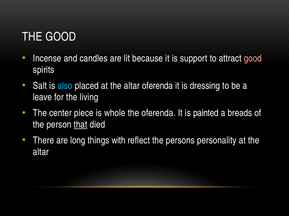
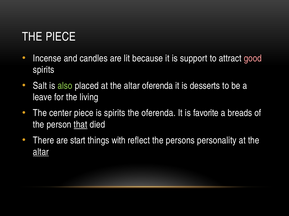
THE GOOD: GOOD -> PIECE (61, 37)
also colour: light blue -> light green (65, 86)
dressing: dressing -> desserts (205, 86)
is whole: whole -> spirits (115, 113)
painted: painted -> favorite (206, 113)
long: long -> start (78, 141)
altar underline: none -> present (41, 152)
